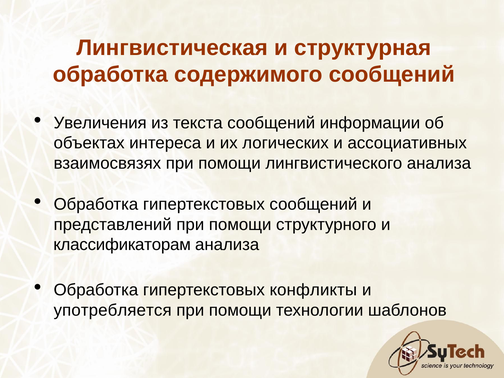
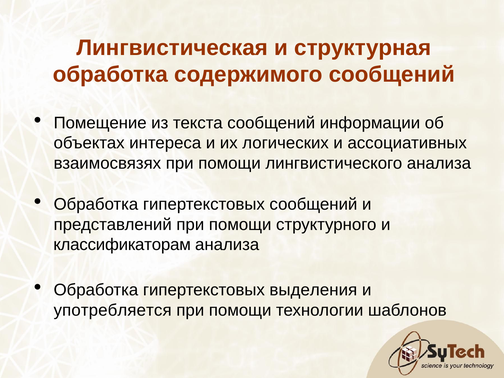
Увеличения: Увеличения -> Помещение (100, 123)
конфликты: конфликты -> выделения (313, 290)
